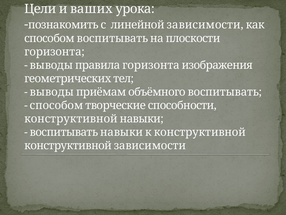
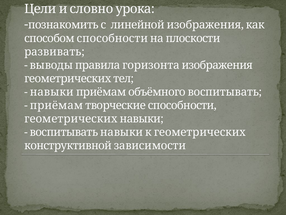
ваших: ваших -> словно (91, 9)
линейной зависимости: зависимости -> изображения (205, 25)
способом воспитывать: воспитывать -> способности (112, 38)
горизонта: горизонта -> развивать (54, 52)
выводы: выводы -> навыки (52, 92)
способом: способом -> приёмам (56, 105)
конструктивной: конструктивной -> геометрических (71, 119)
к конструктивной: конструктивной -> геометрических (200, 132)
